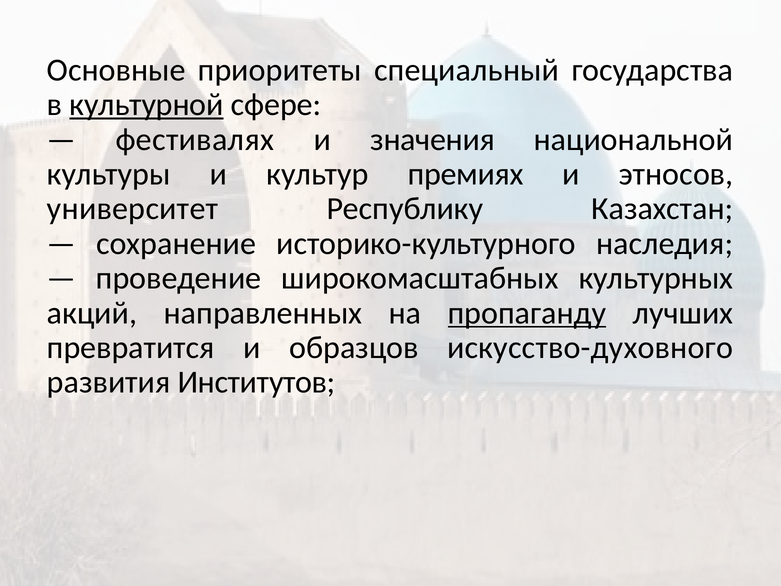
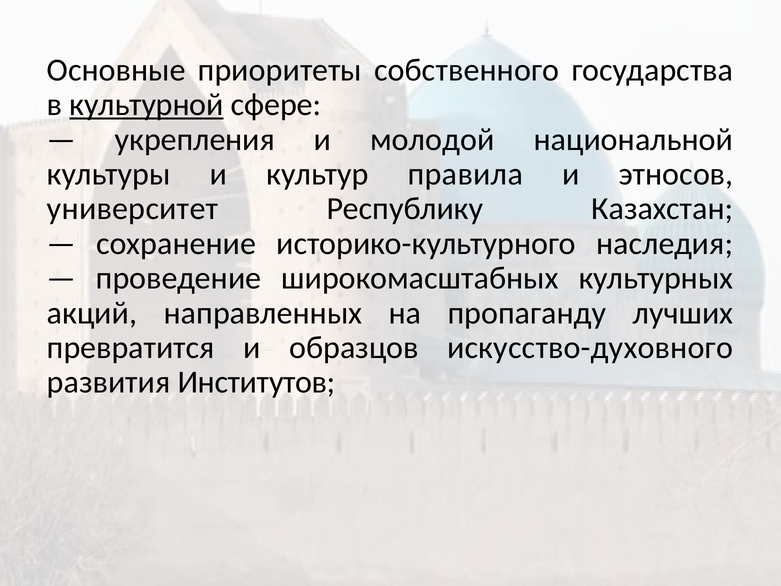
специальный: специальный -> собственного (467, 70)
фестивалях: фестивалях -> укрепления (195, 139)
значения: значения -> молодой (432, 139)
премиях: премиях -> правила (465, 174)
пропаганду underline: present -> none (527, 313)
